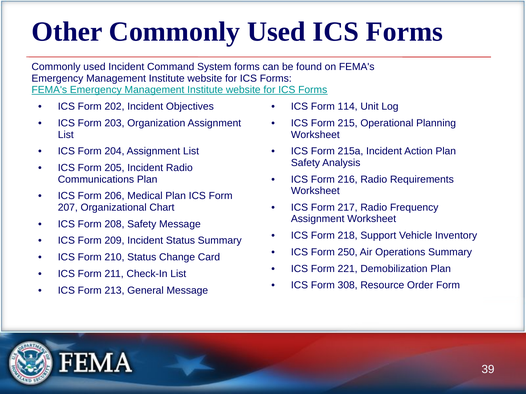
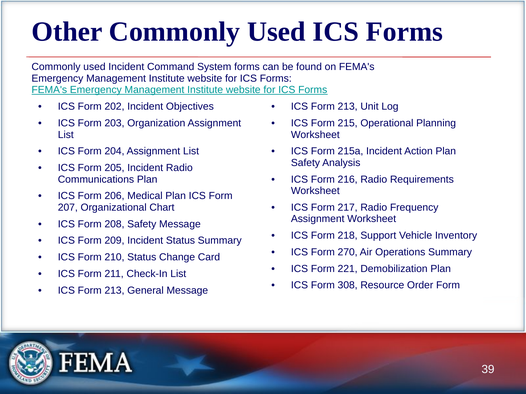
114: 114 -> 213 (348, 107)
250: 250 -> 270 (348, 252)
